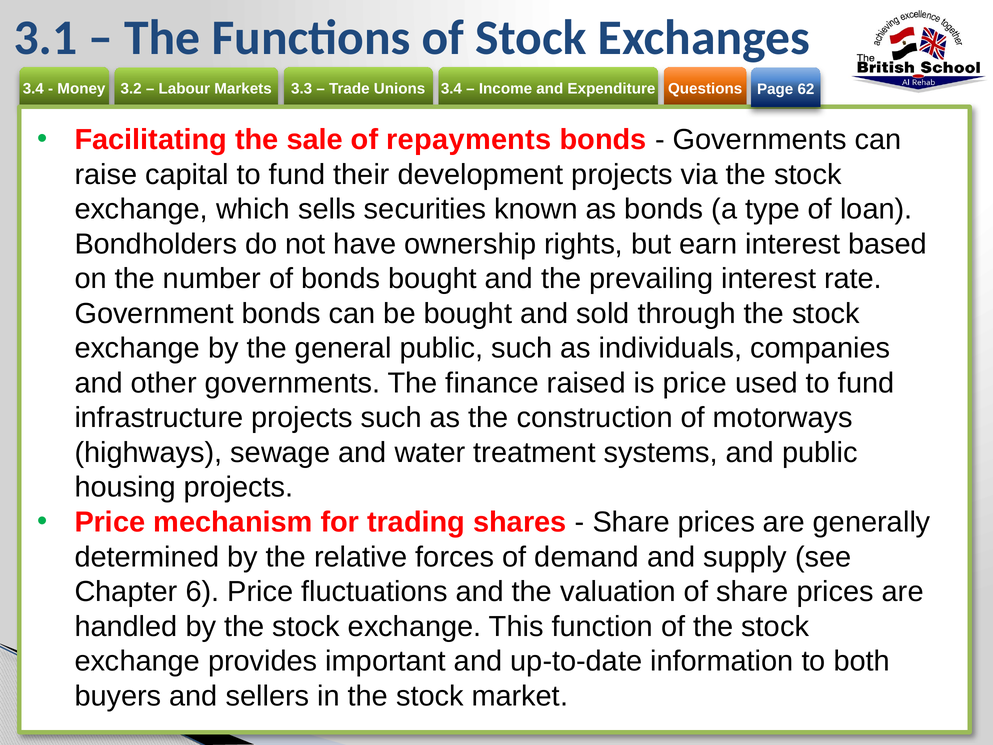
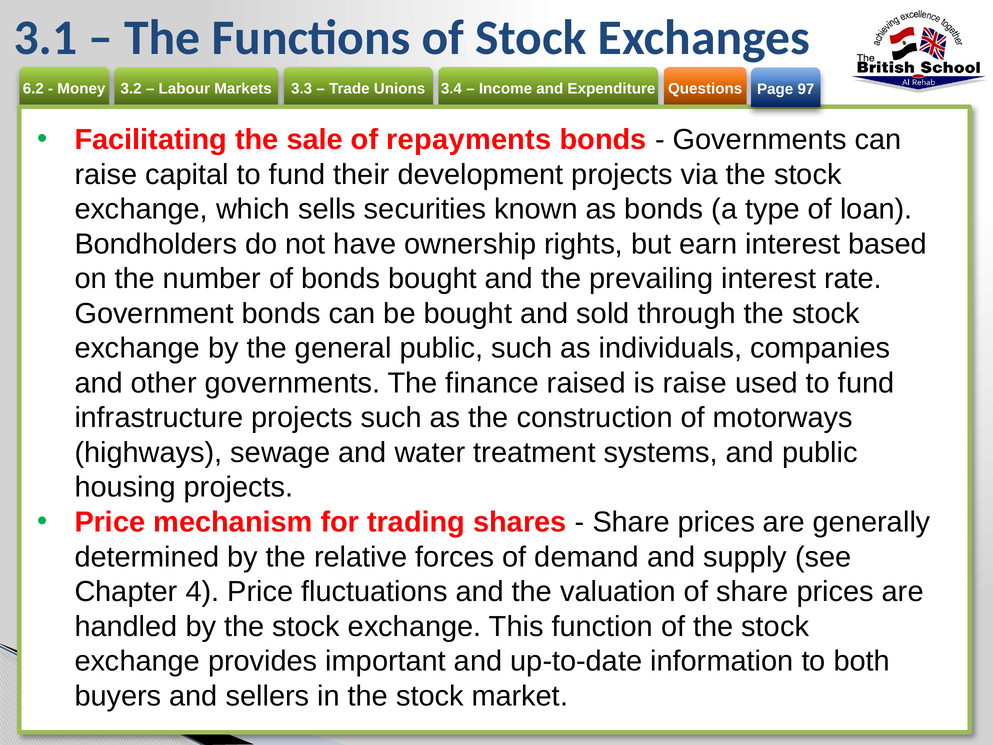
3.4: 3.4 -> 6.2 (33, 89)
62: 62 -> 97 (806, 89)
is price: price -> raise (695, 383)
6: 6 -> 4 (202, 592)
